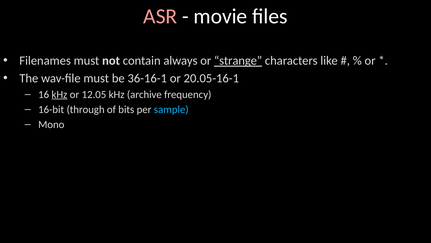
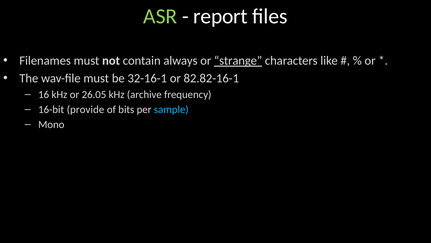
ASR colour: pink -> light green (160, 16)
movie: movie -> report (221, 16)
36-16-1: 36-16-1 -> 32-16-1 (147, 78)
20.05-16-1: 20.05-16-1 -> 82.82-16-1 (211, 78)
kHz underline: present -> none (59, 94)
12.05: 12.05 -> 26.05 (94, 94)
through: through -> provide (86, 109)
